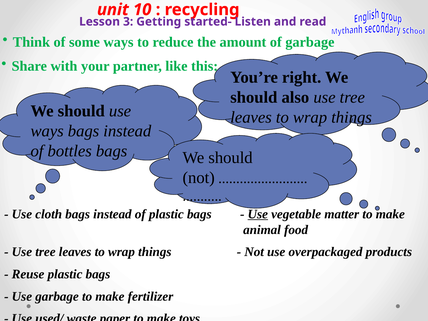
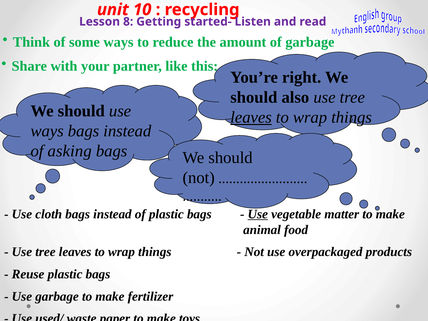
3: 3 -> 8 (128, 22)
leaves underline: none -> present (251, 117)
bottles: bottles -> asking (70, 151)
